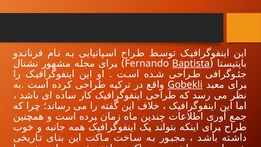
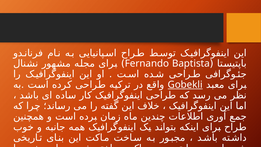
Baptista underline: present -> none (191, 63)
